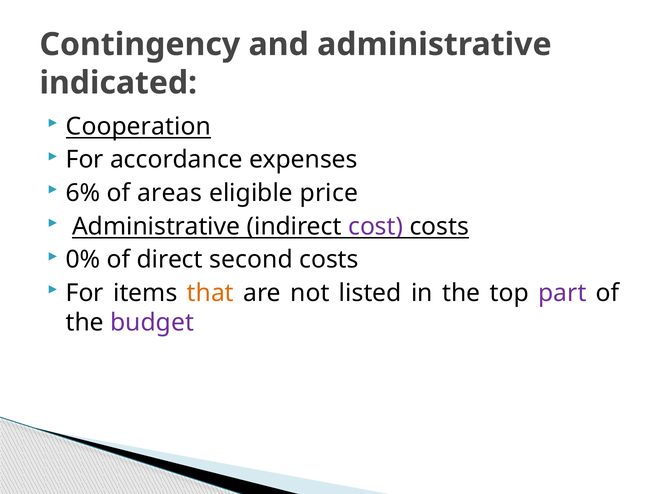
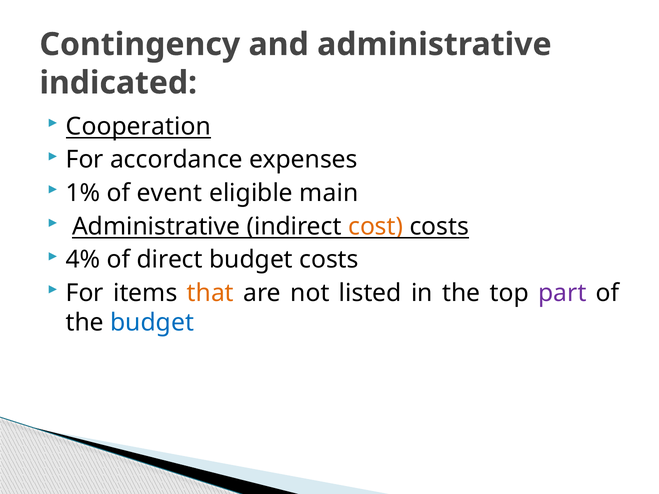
6%: 6% -> 1% (83, 193)
areas: areas -> event (170, 193)
price: price -> main (329, 193)
cost colour: purple -> orange (376, 227)
0%: 0% -> 4% (83, 260)
direct second: second -> budget (251, 260)
budget colour: purple -> blue (152, 323)
